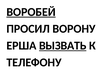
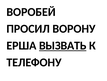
ВОРОБЕЙ underline: present -> none (31, 12)
